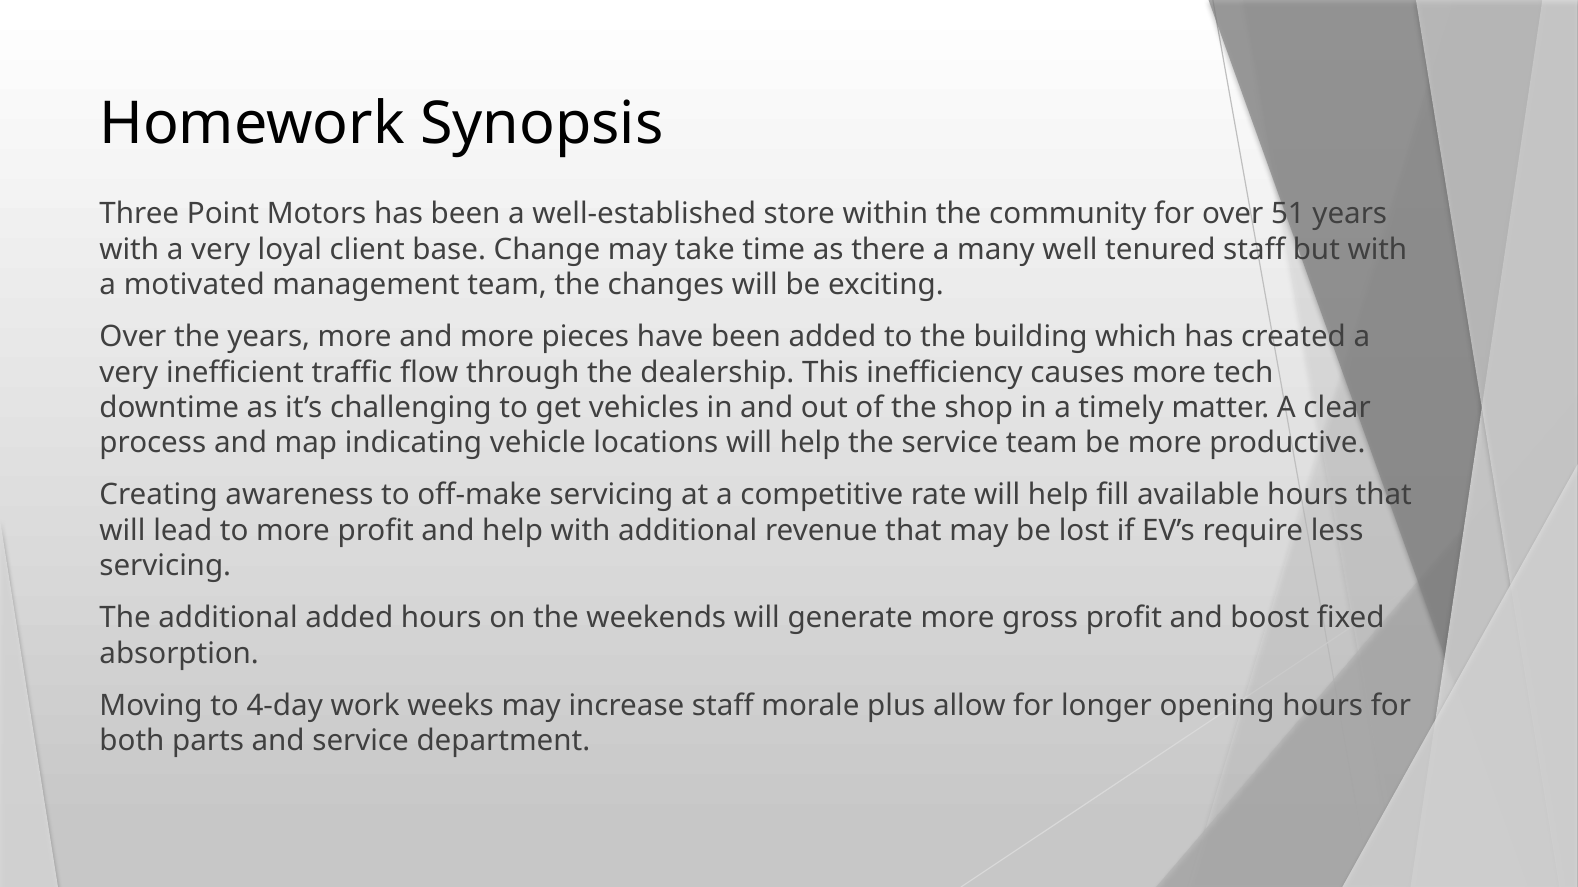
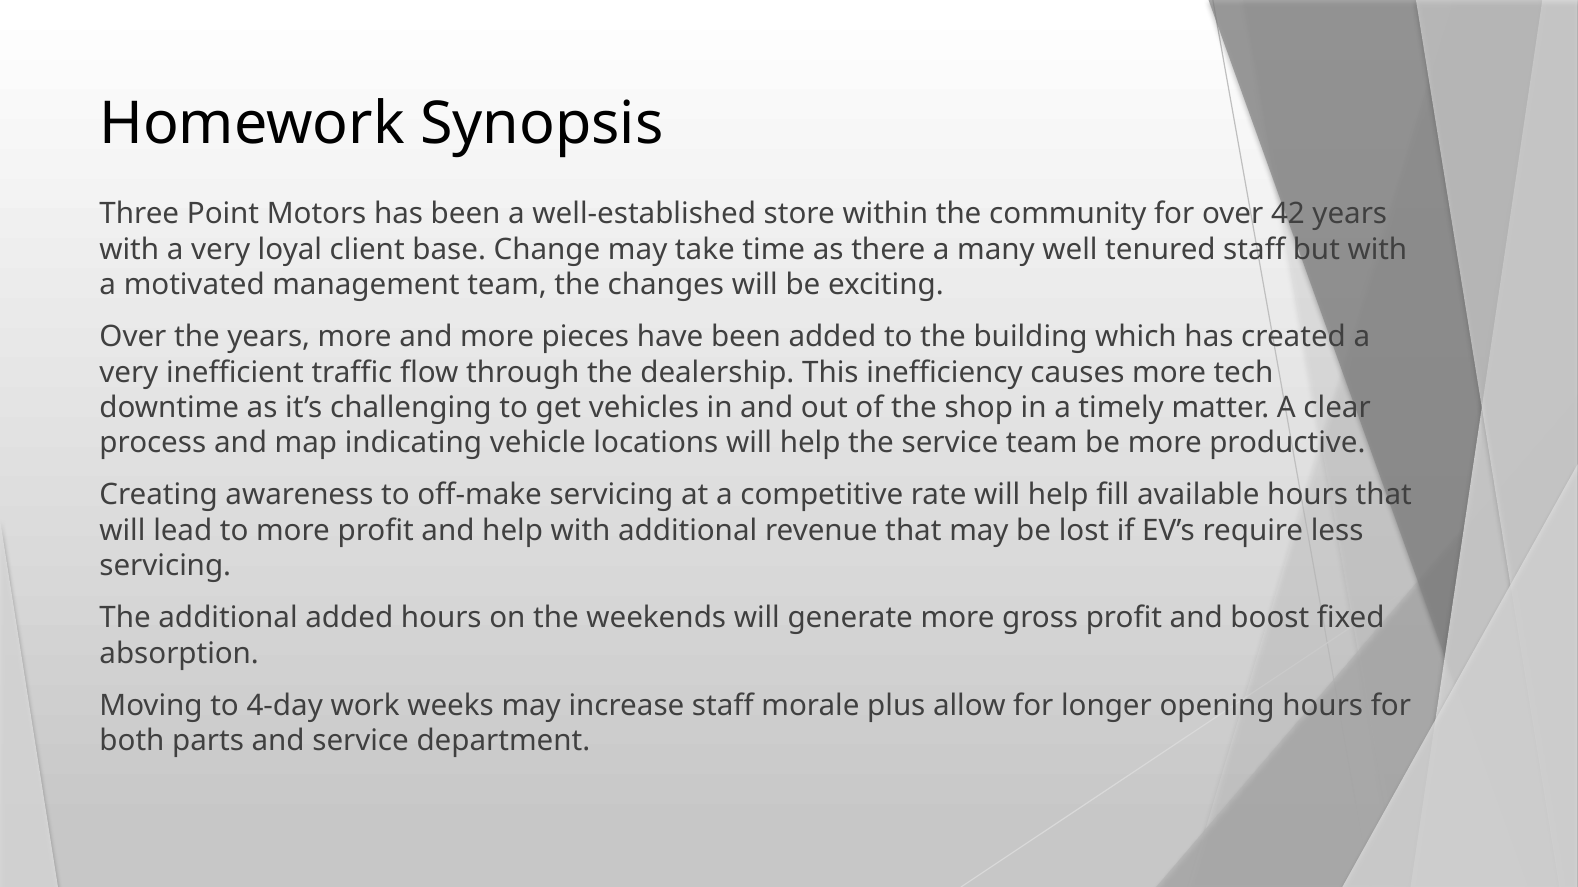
51: 51 -> 42 (1288, 214)
